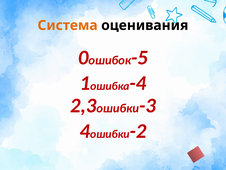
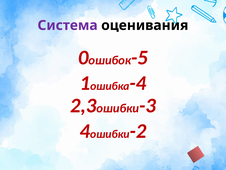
Система colour: orange -> purple (68, 25)
